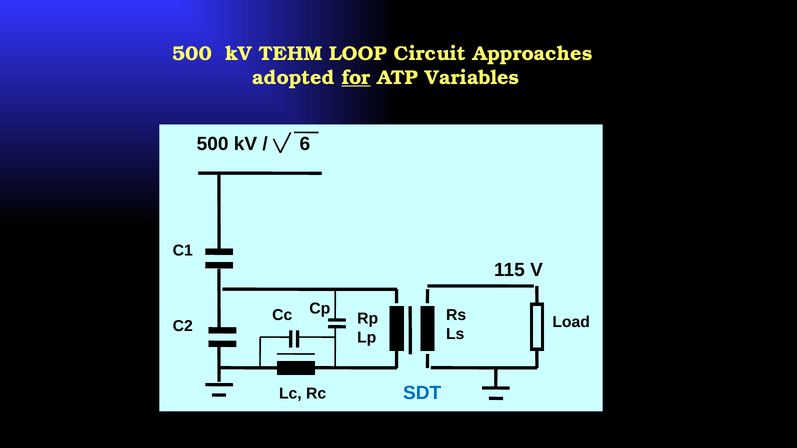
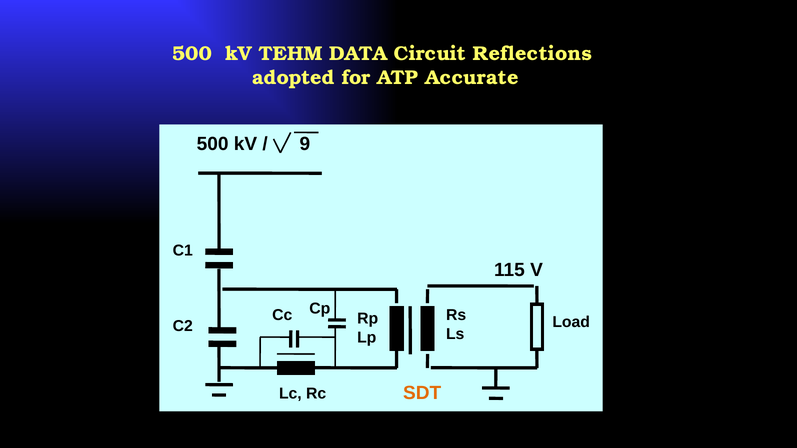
LOOP: LOOP -> DATA (358, 54)
Approaches: Approaches -> Reflections (532, 54)
for underline: present -> none (356, 78)
Variables: Variables -> Accurate (472, 78)
6: 6 -> 9 (305, 144)
SDT colour: blue -> orange (422, 393)
